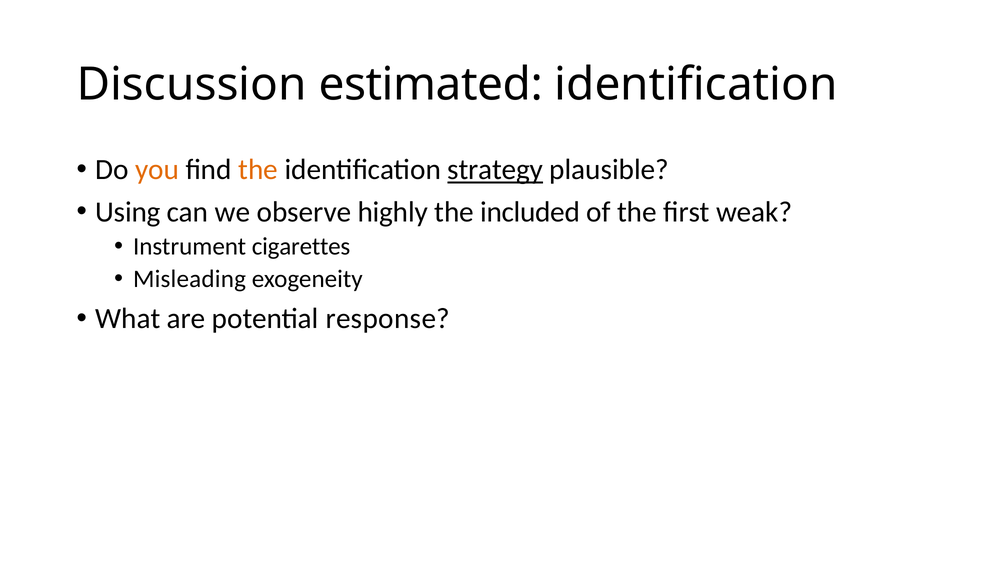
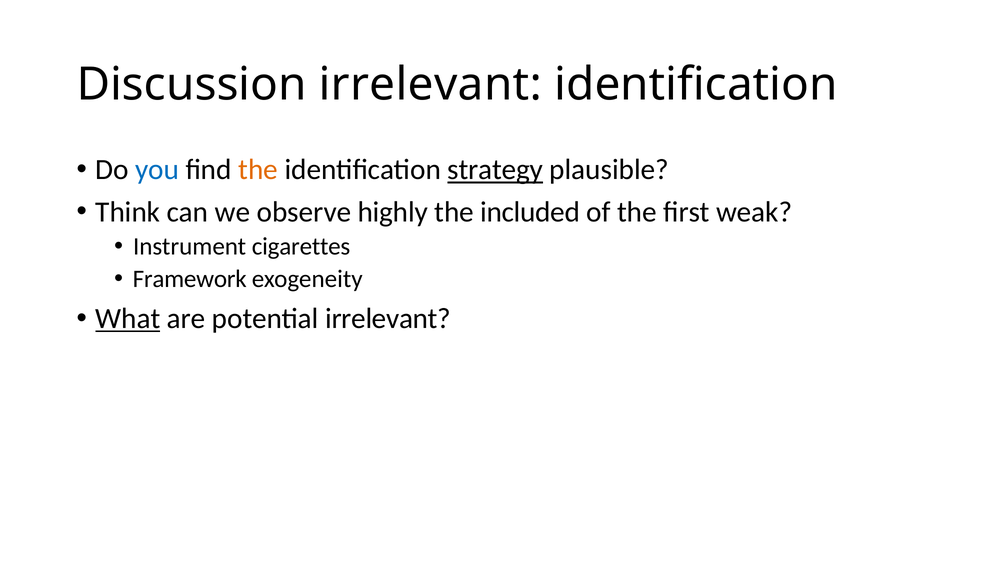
Discussion estimated: estimated -> irrelevant (430, 84)
you colour: orange -> blue (157, 170)
Using: Using -> Think (128, 212)
Misleading: Misleading -> Framework (190, 279)
What underline: none -> present (128, 319)
potential response: response -> irrelevant (388, 319)
